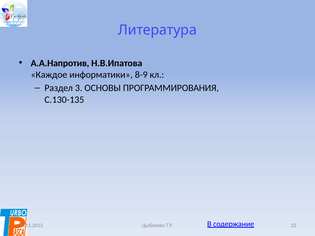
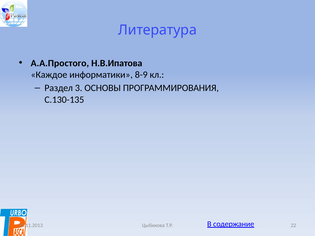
А.А.Напротив: А.А.Напротив -> А.А.Простого (60, 63)
